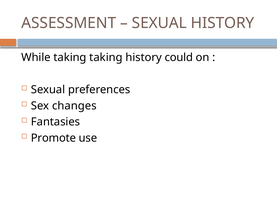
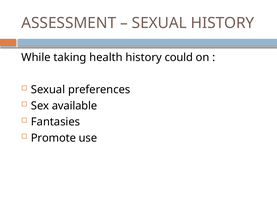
taking taking: taking -> health (106, 57)
changes: changes -> available (74, 106)
